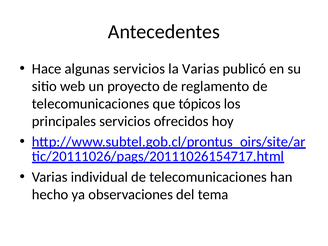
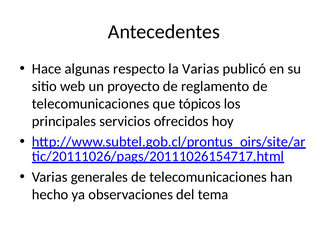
algunas servicios: servicios -> respecto (139, 69)
individual: individual -> generales (99, 177)
